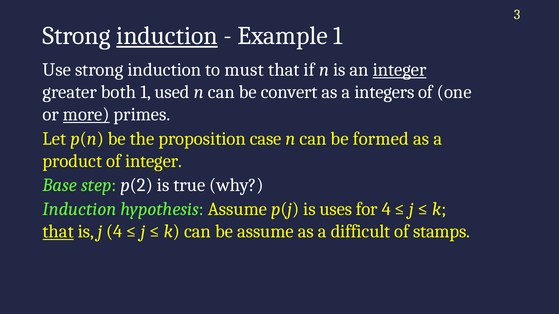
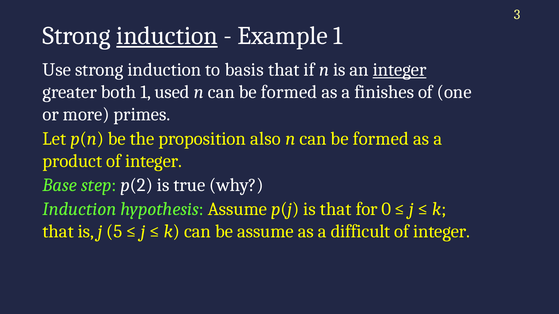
must: must -> basis (244, 70)
convert: convert -> formed (289, 92)
integers: integers -> finishes (384, 92)
more underline: present -> none (86, 115)
case: case -> also (266, 139)
is uses: uses -> that (336, 209)
for 4: 4 -> 0 (386, 209)
that underline: present -> none (58, 232)
j 4: 4 -> 5 (114, 232)
stamps: stamps -> integer (442, 232)
